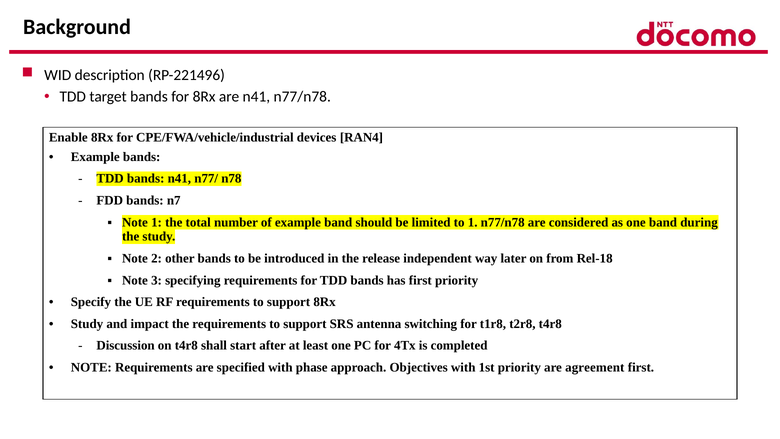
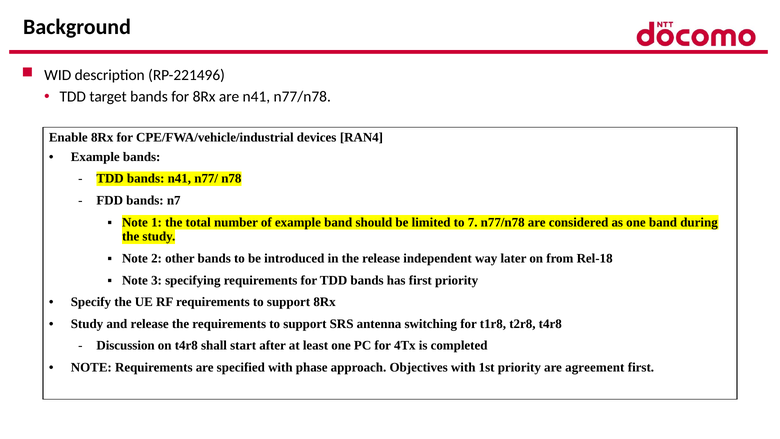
to 1: 1 -> 7 (473, 222)
and impact: impact -> release (150, 324)
